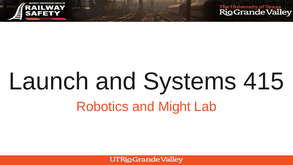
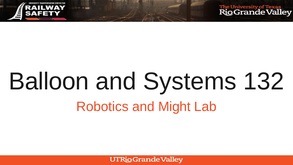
Launch: Launch -> Balloon (49, 81)
415: 415 -> 132 (264, 81)
